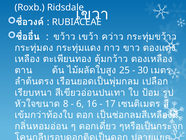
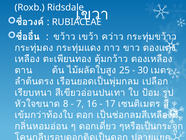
6: 6 -> 7 (80, 103)
